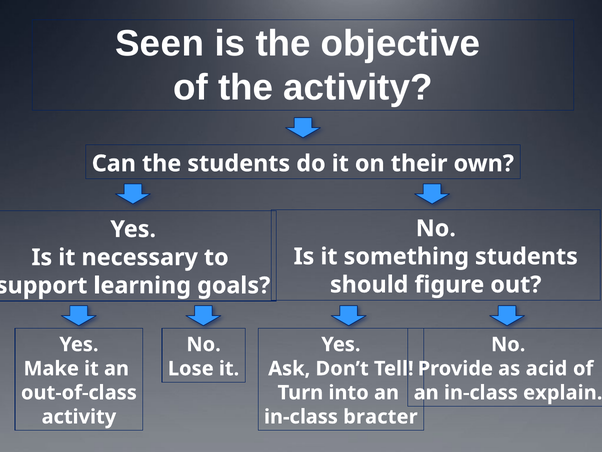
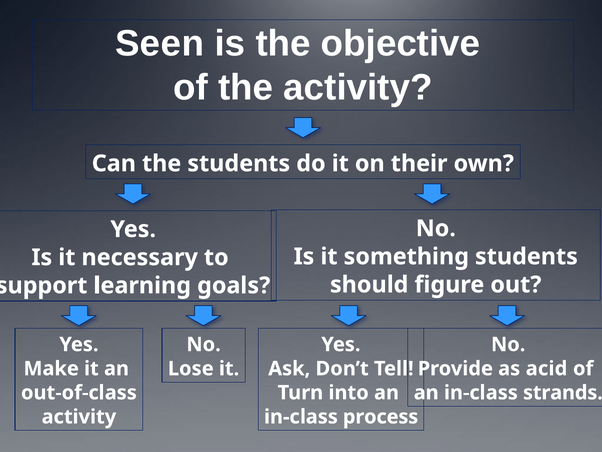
explain: explain -> strands (563, 392)
bracter: bracter -> process (381, 416)
